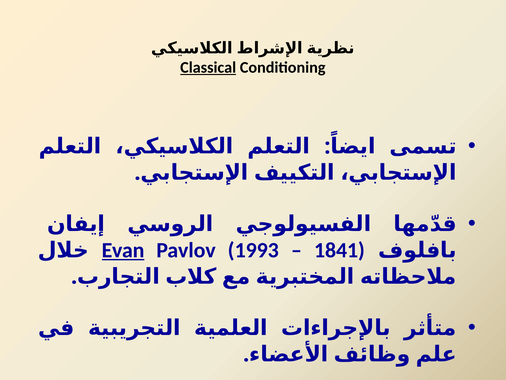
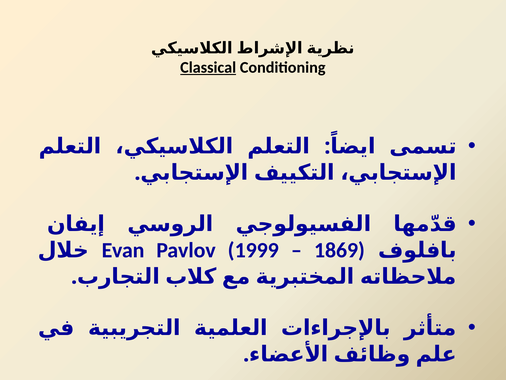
Evan underline: present -> none (123, 250)
1993: 1993 -> 1999 (253, 250)
1841: 1841 -> 1869 (340, 250)
